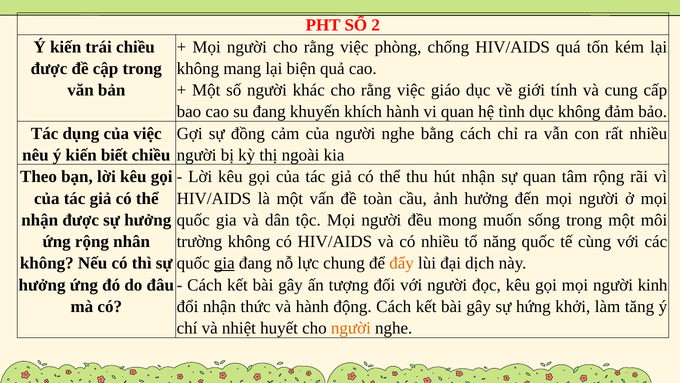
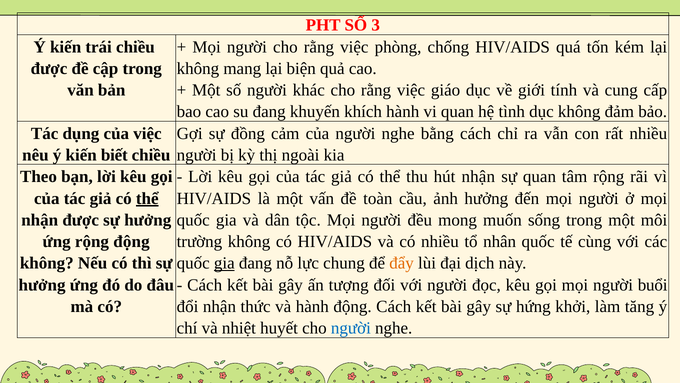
2: 2 -> 3 (376, 25)
thể underline: none -> present (147, 198)
rộng nhân: nhân -> động (132, 241)
năng: năng -> nhân (500, 241)
kinh: kinh -> buổi (653, 285)
người colour: orange -> blue (351, 328)
